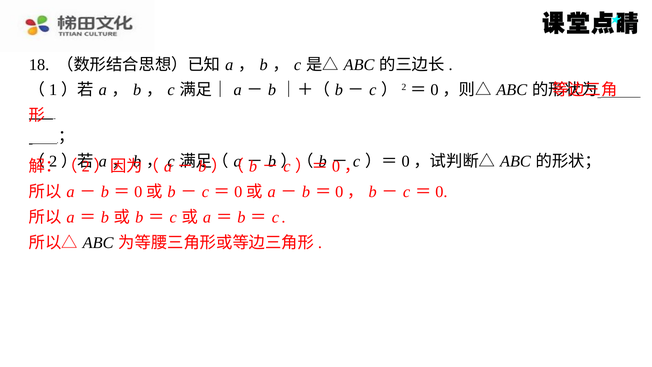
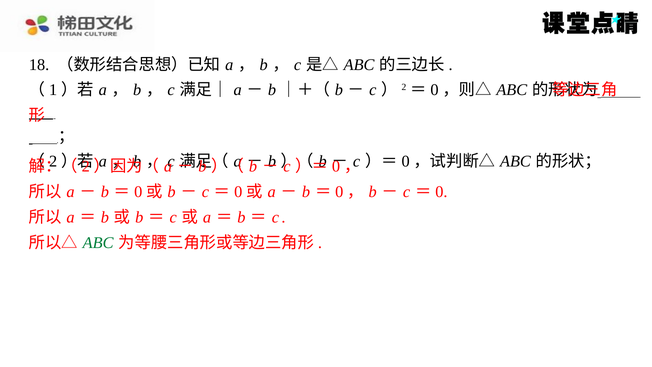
ABC colour: black -> green (98, 243)
